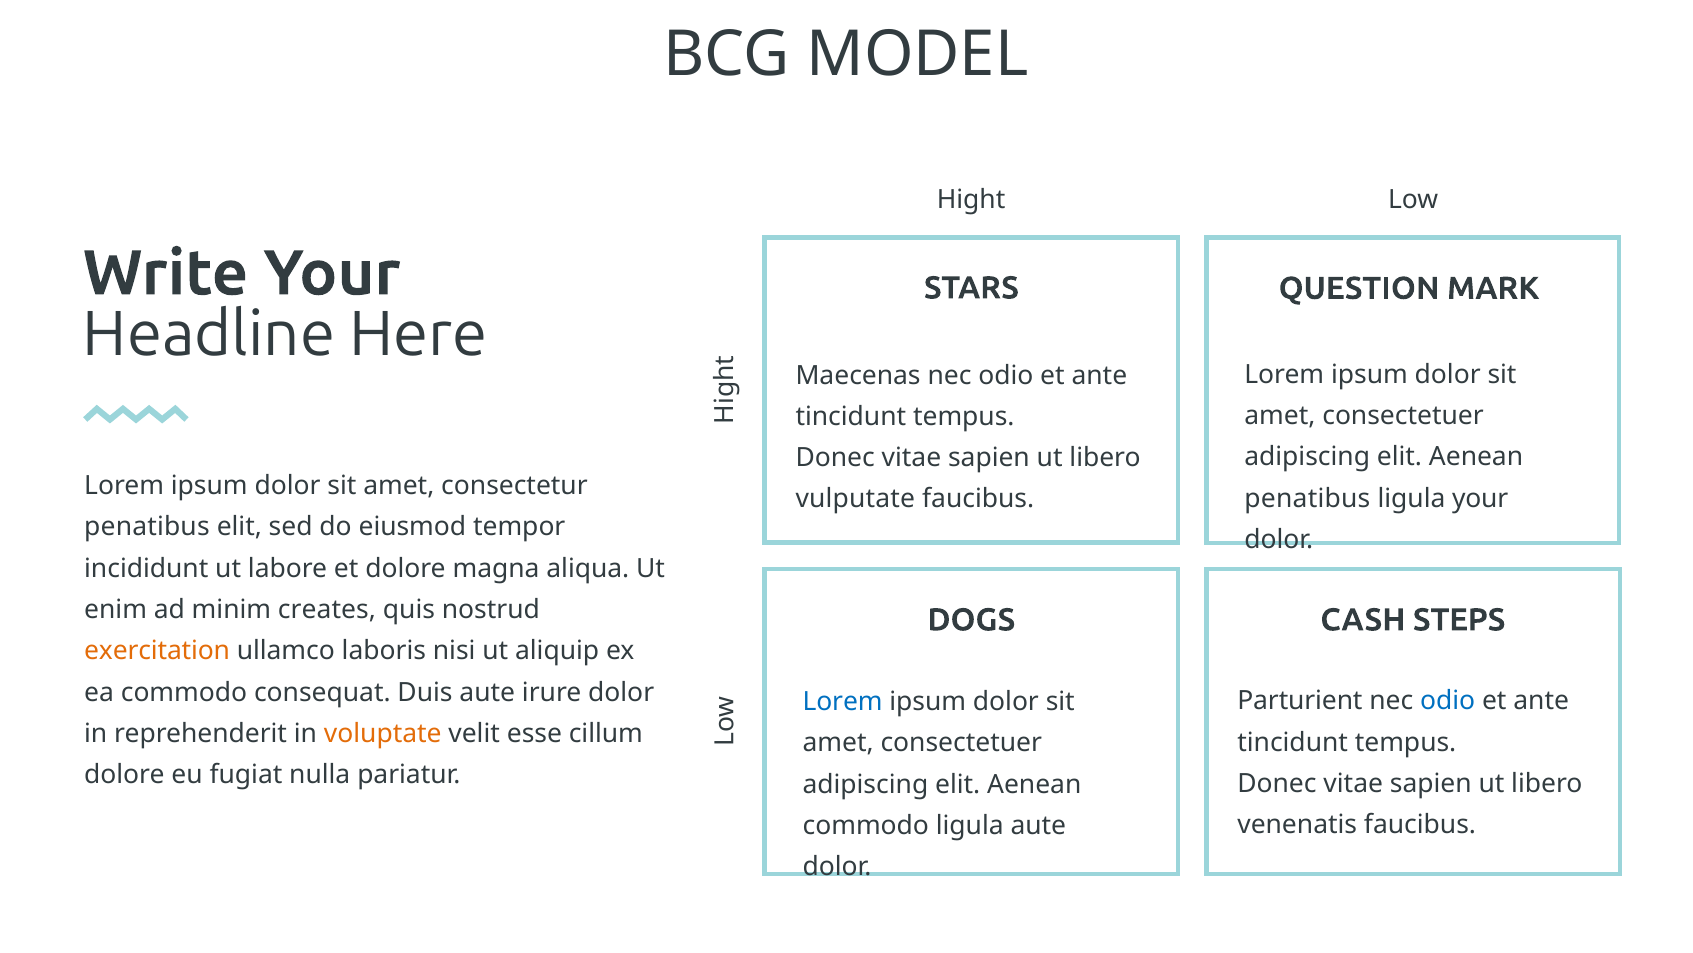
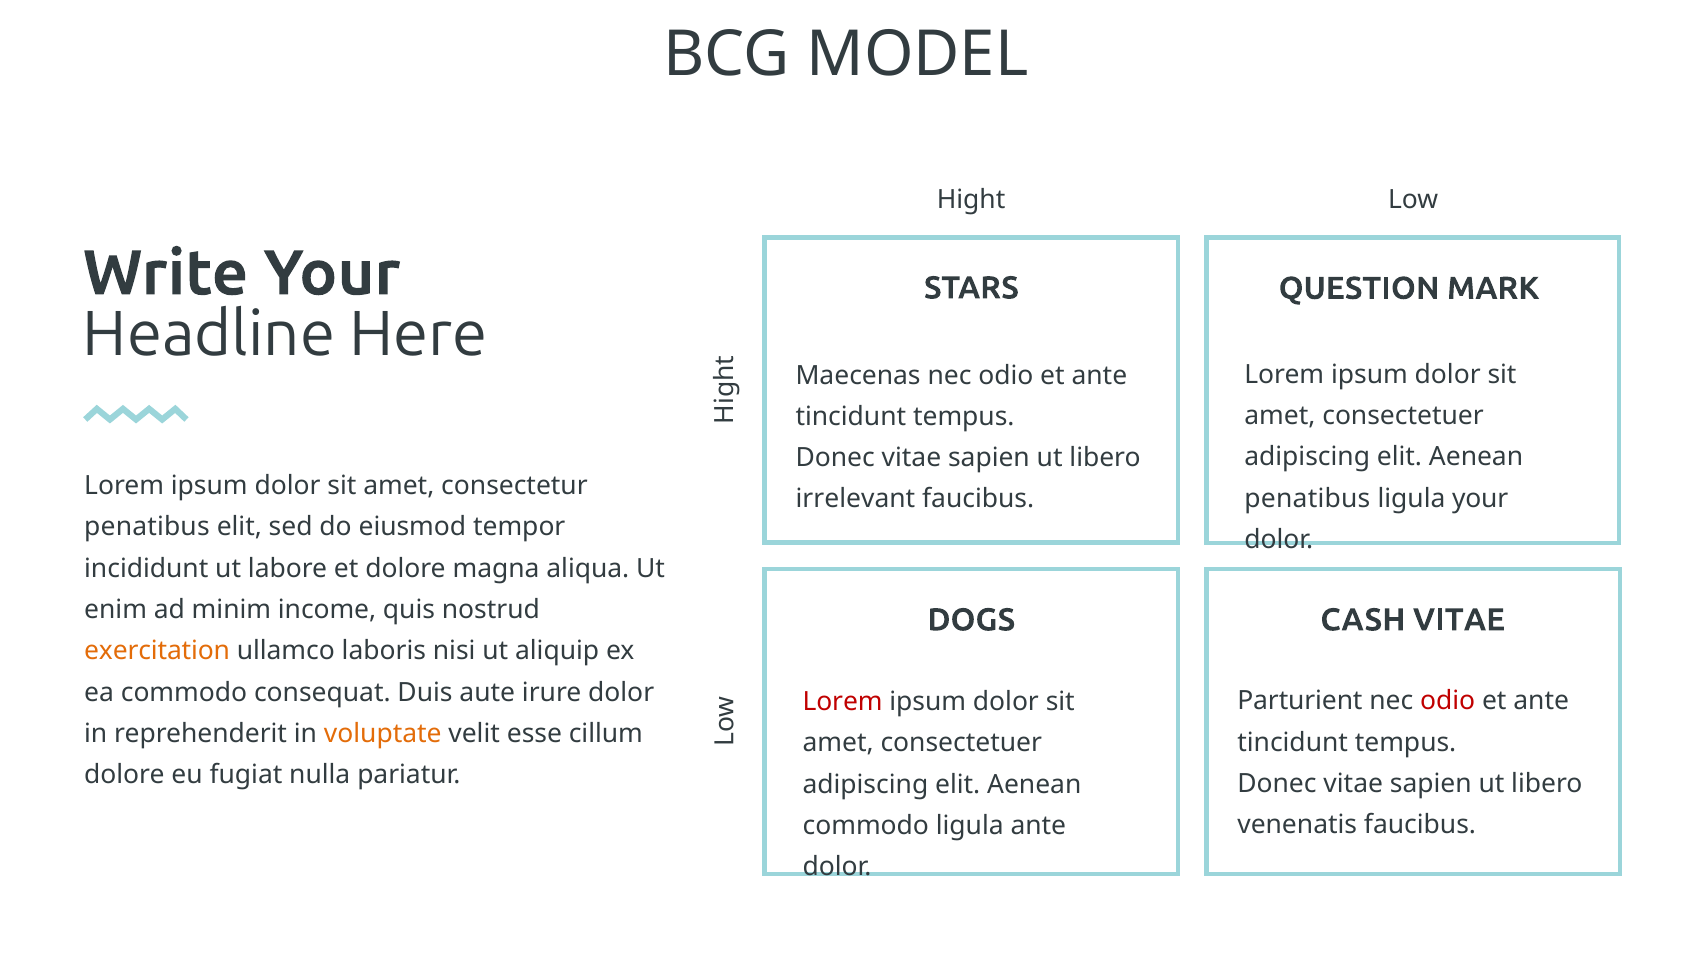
vulputate: vulputate -> irrelevant (855, 499)
creates: creates -> income (327, 609)
CASH STEPS: STEPS -> VITAE (1459, 619)
odio colour: blue -> red (1448, 700)
Lorem colour: blue -> red (843, 701)
ligula aute: aute -> ante (1038, 825)
